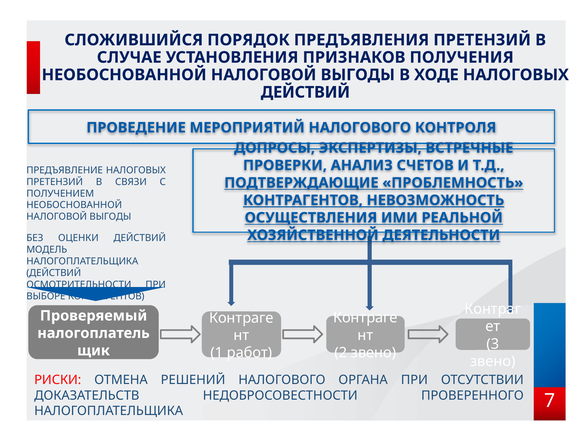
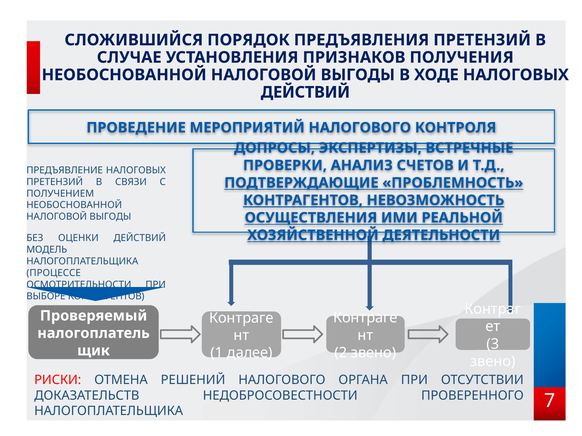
ДЕЙСТВИЙ: ДЕЙСТВИЙ -> ПРОЦЕССЕ (54, 273)
работ: работ -> далее (250, 353)
